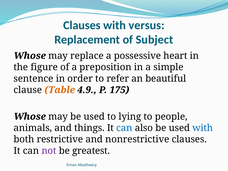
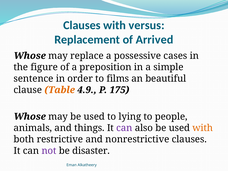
Subject: Subject -> Arrived (154, 40)
heart: heart -> cases (175, 56)
refer: refer -> films (118, 79)
can colour: blue -> purple (124, 128)
with colour: blue -> orange (203, 128)
greatest: greatest -> disaster (91, 151)
